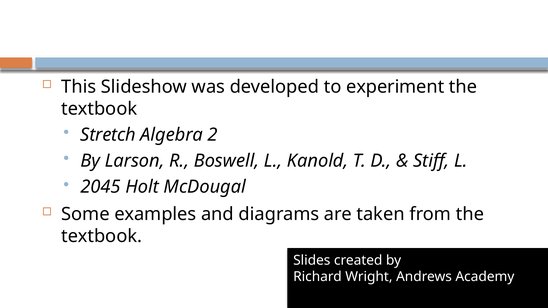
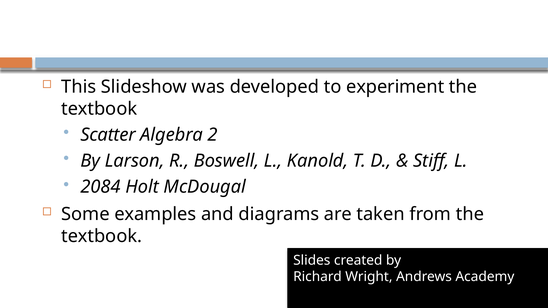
Stretch: Stretch -> Scatter (108, 135)
2045: 2045 -> 2084 (101, 187)
